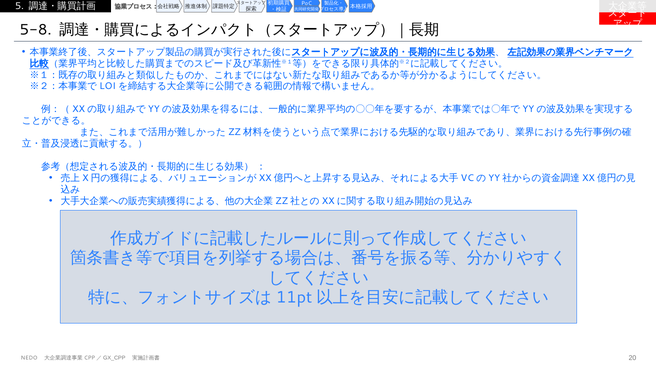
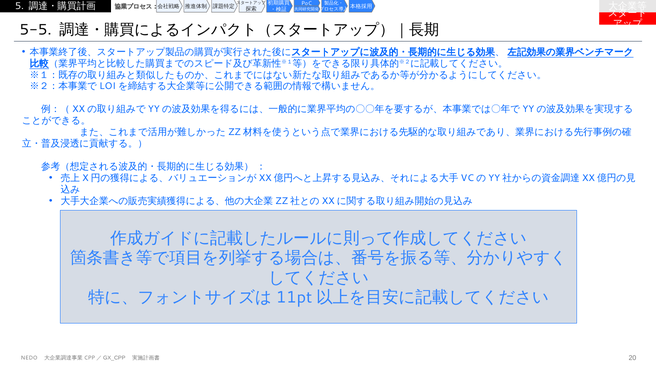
5-8: 5-8 -> 5-5 (36, 30)
